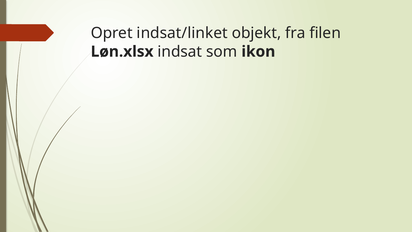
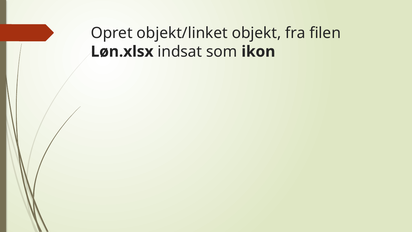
indsat/linket: indsat/linket -> objekt/linket (182, 33)
